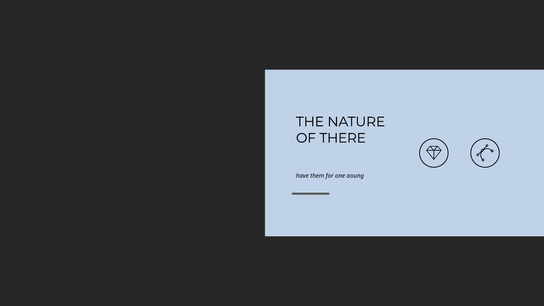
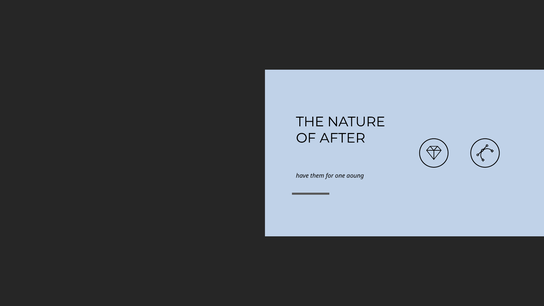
THERE: THERE -> AFTER (342, 138)
